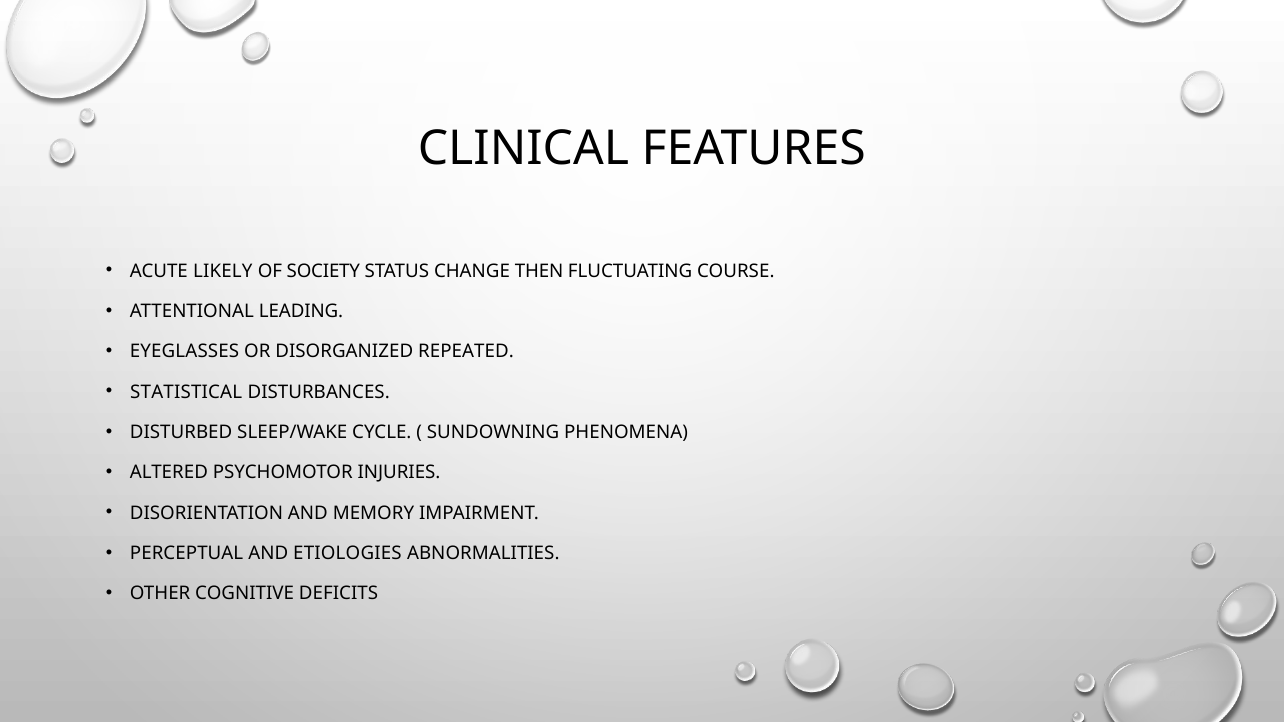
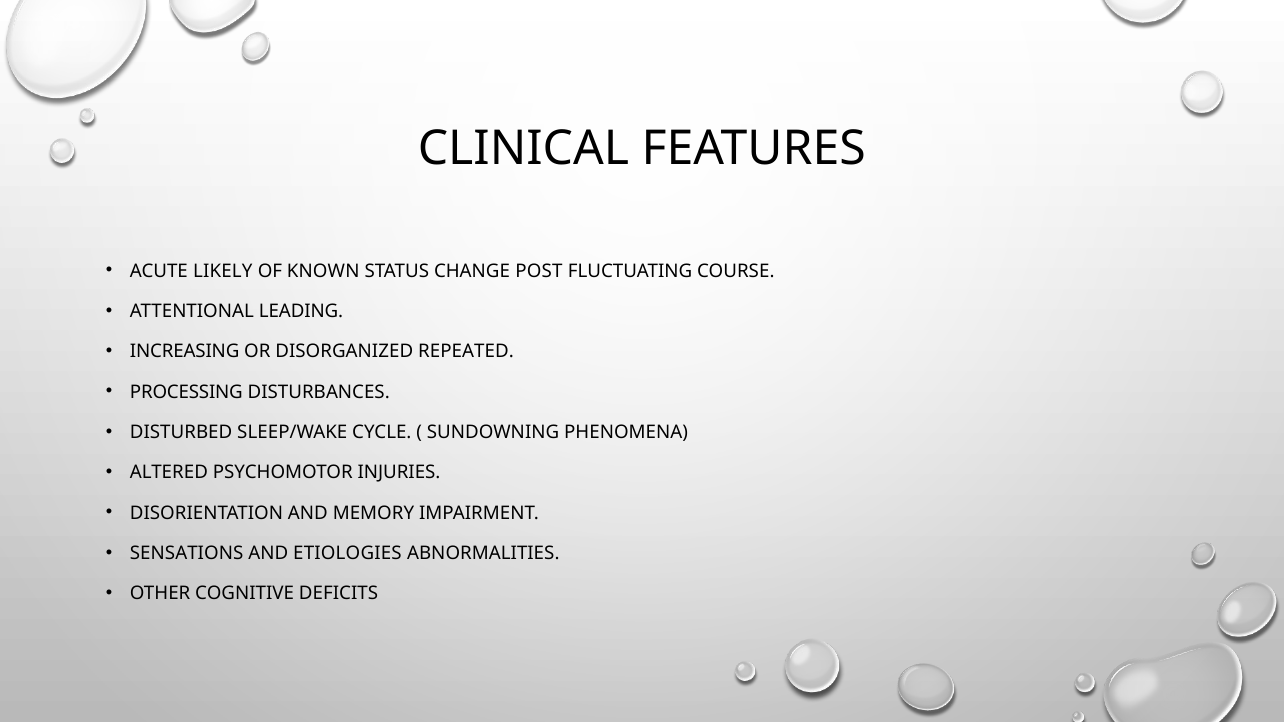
SOCIETY: SOCIETY -> KNOWN (323, 271)
THEN: THEN -> POST (539, 271)
EYEGLASSES: EYEGLASSES -> INCREASING (185, 352)
STATISTICAL: STATISTICAL -> PROCESSING (186, 392)
PERCEPTUAL: PERCEPTUAL -> SENSATIONS (187, 553)
